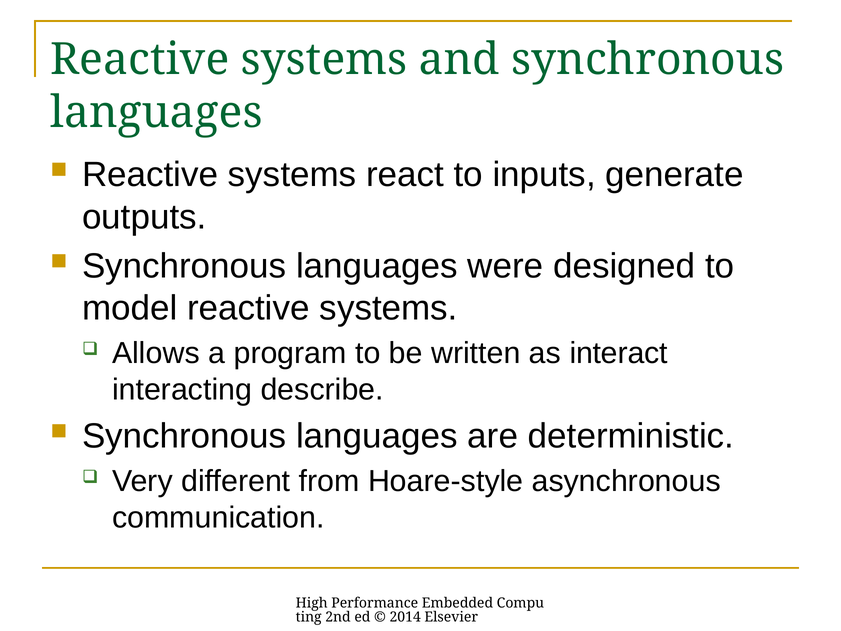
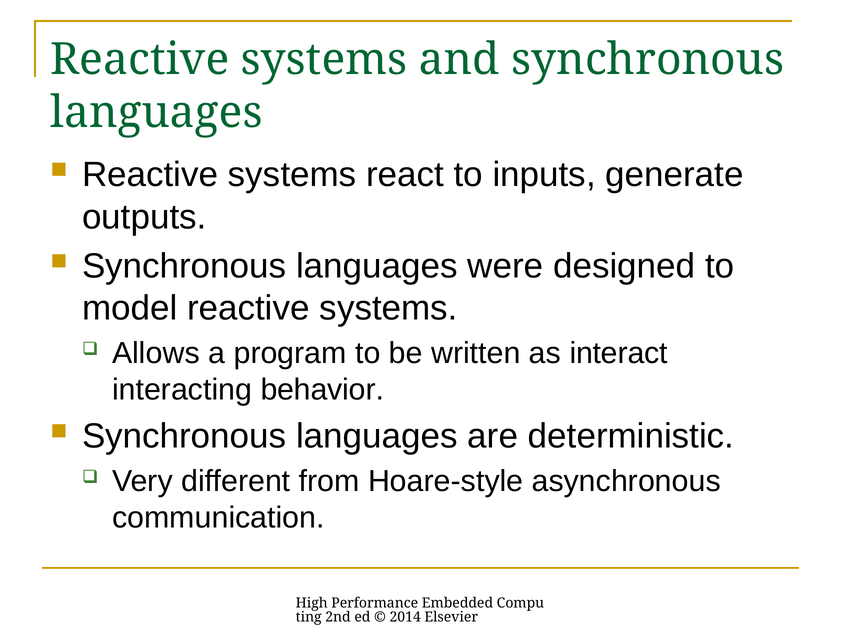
describe: describe -> behavior (322, 389)
